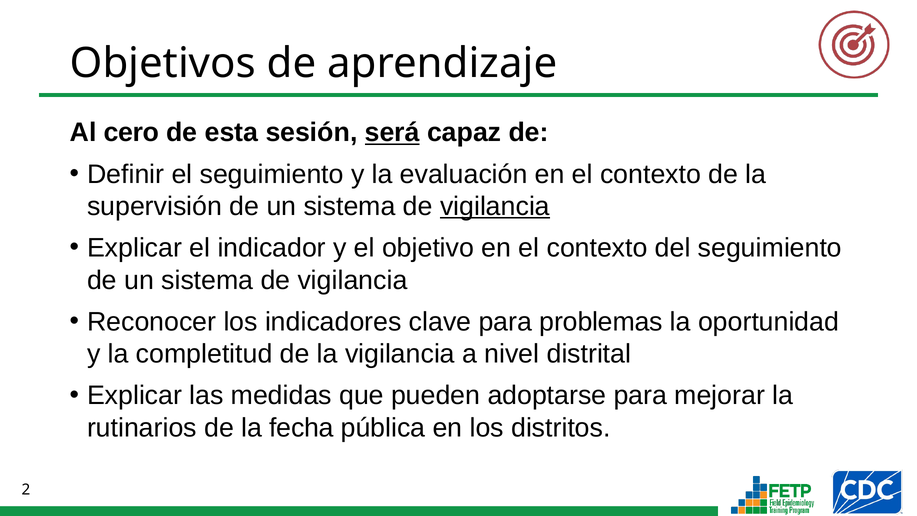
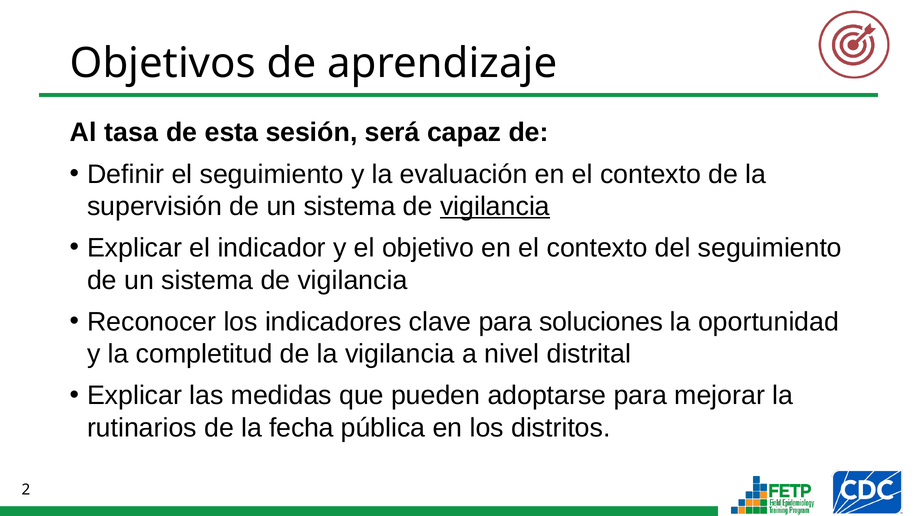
cero: cero -> tasa (131, 133)
será underline: present -> none (392, 133)
problemas: problemas -> soluciones (601, 322)
